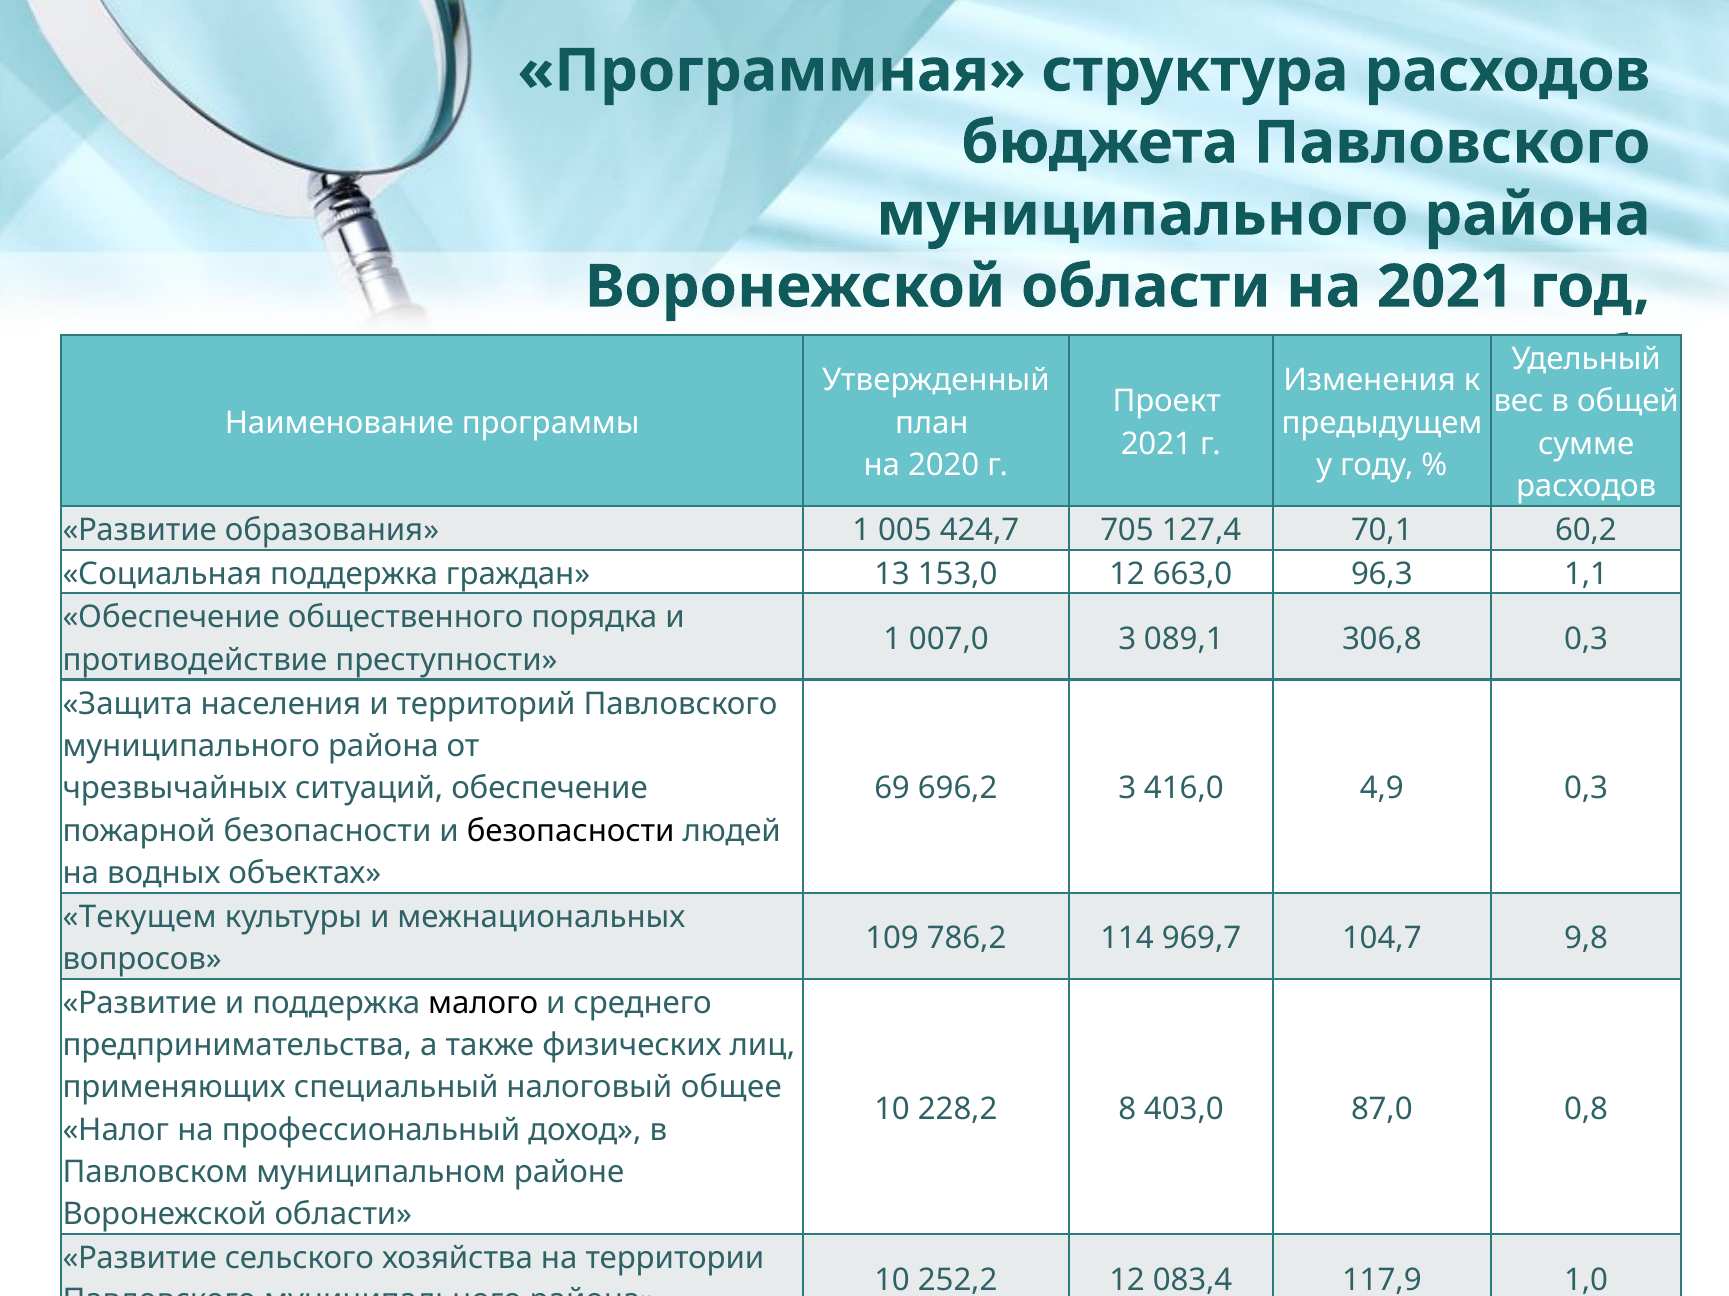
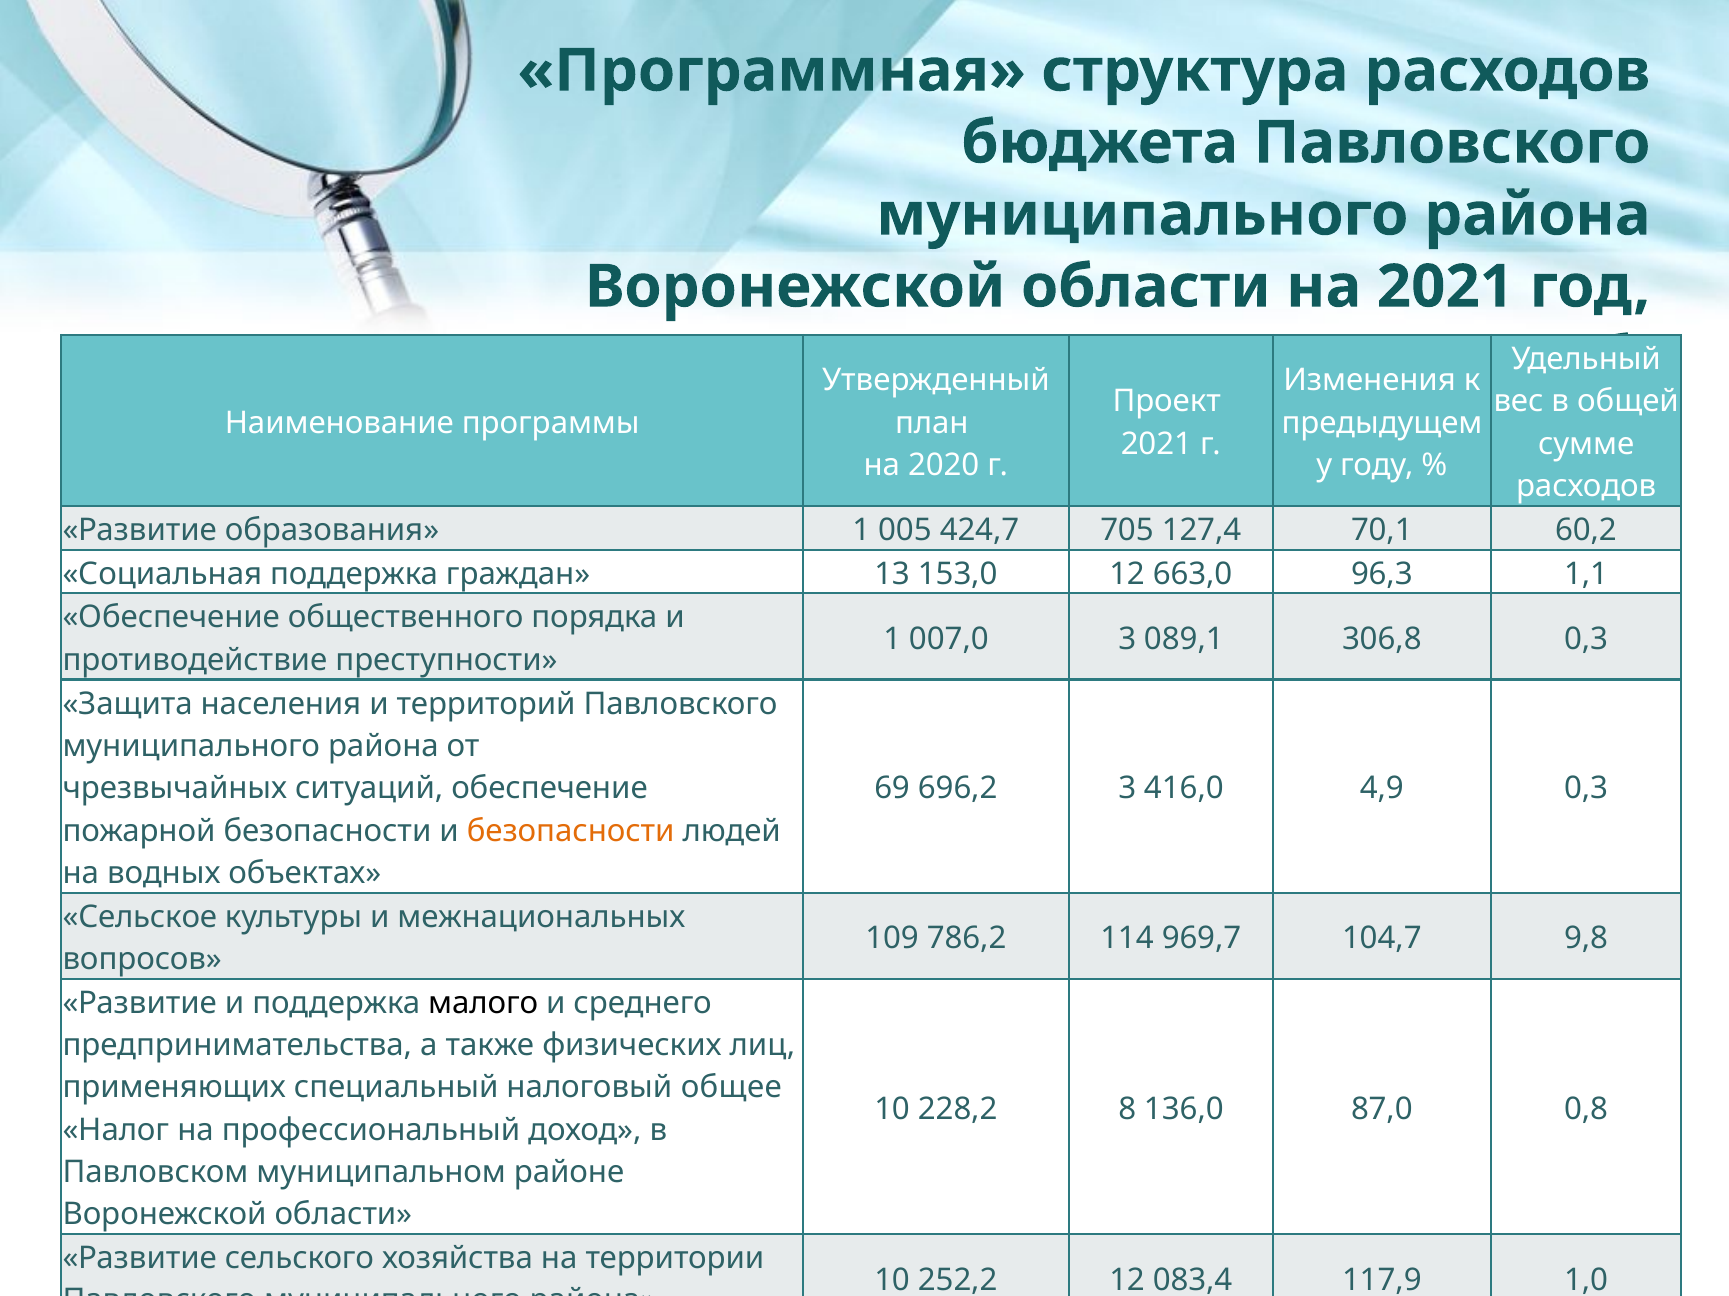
безопасности colour: black -> orange (571, 831)
Текущем: Текущем -> Сельское (140, 917)
403,0: 403,0 -> 136,0 (1184, 1109)
